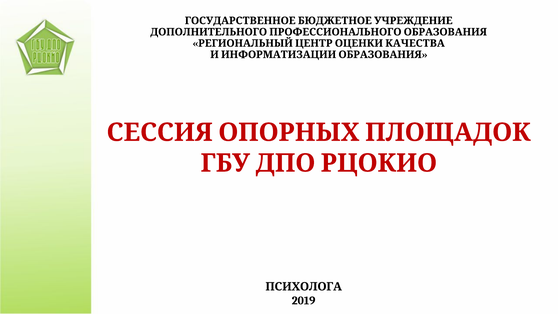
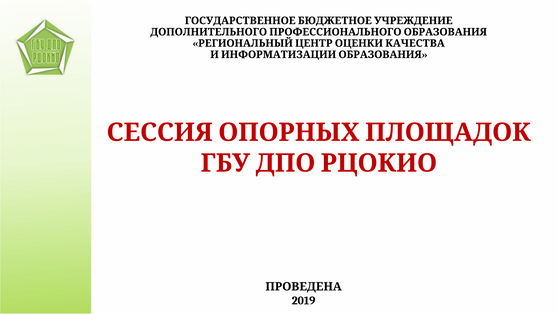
ПСИХОЛОГА: ПСИХОЛОГА -> ПРОВЕДЕНА (304, 286)
